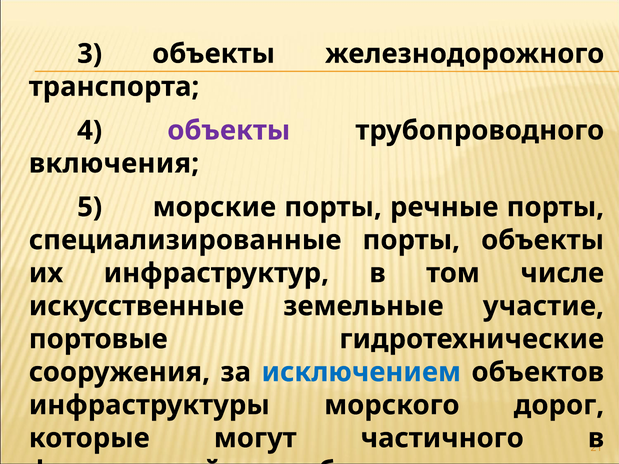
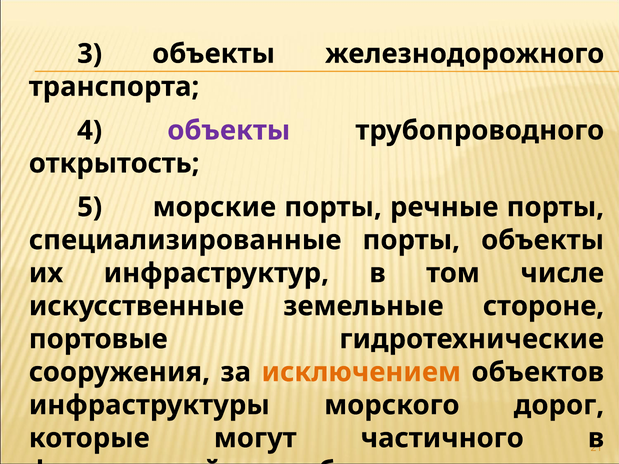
включения: включения -> открытость (114, 164)
участие: участие -> стороне (543, 306)
исключением colour: blue -> orange (361, 372)
